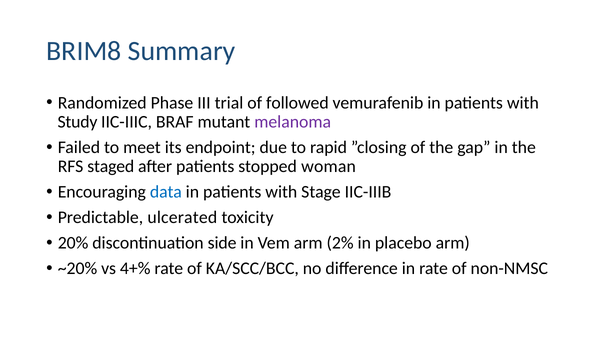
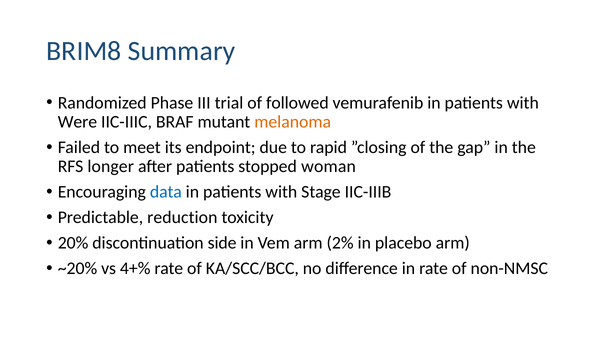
Study: Study -> Were (77, 122)
melanoma colour: purple -> orange (293, 122)
staged: staged -> longer (111, 167)
ulcerated: ulcerated -> reduction (182, 218)
